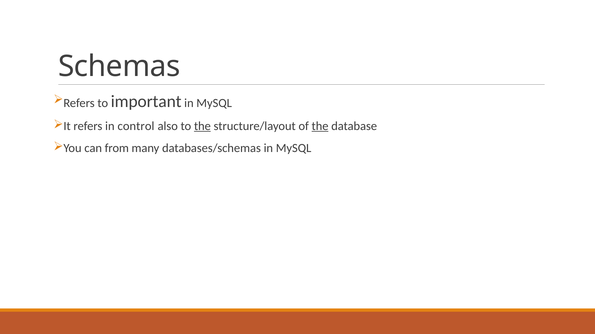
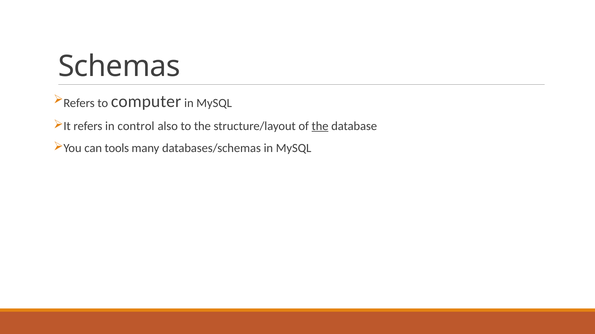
important: important -> computer (146, 102)
the underline: present -> none (202, 126)
from: from -> tools (117, 148)
